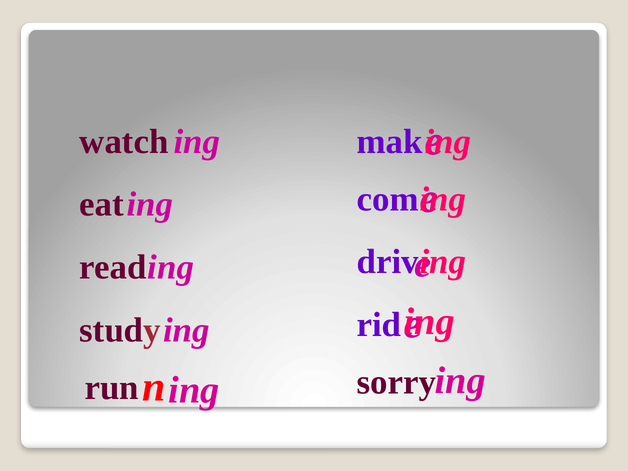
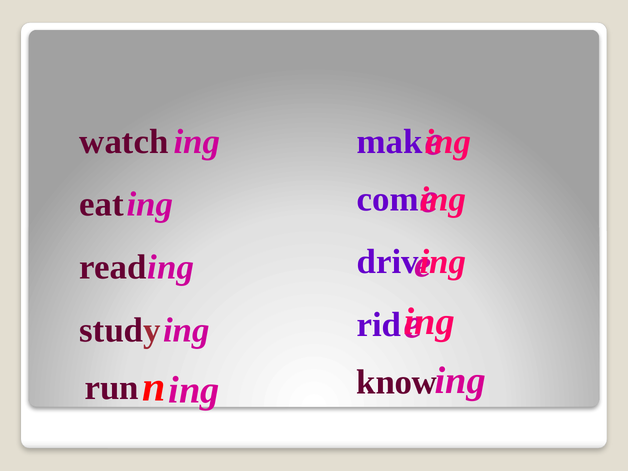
sorry: sorry -> know (397, 382)
